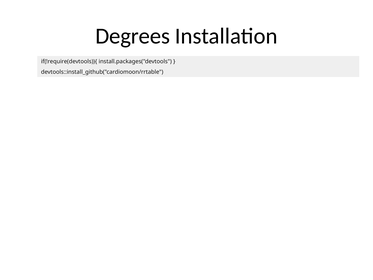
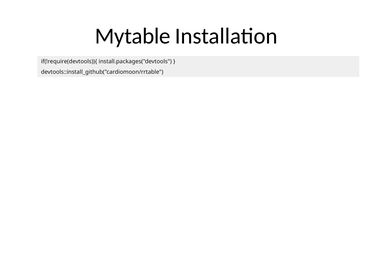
Degrees: Degrees -> Mytable (133, 36)
